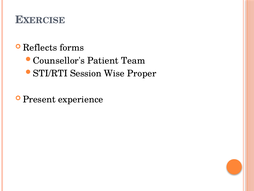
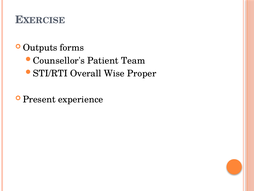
Reflects: Reflects -> Outputs (40, 48)
Session: Session -> Overall (86, 73)
